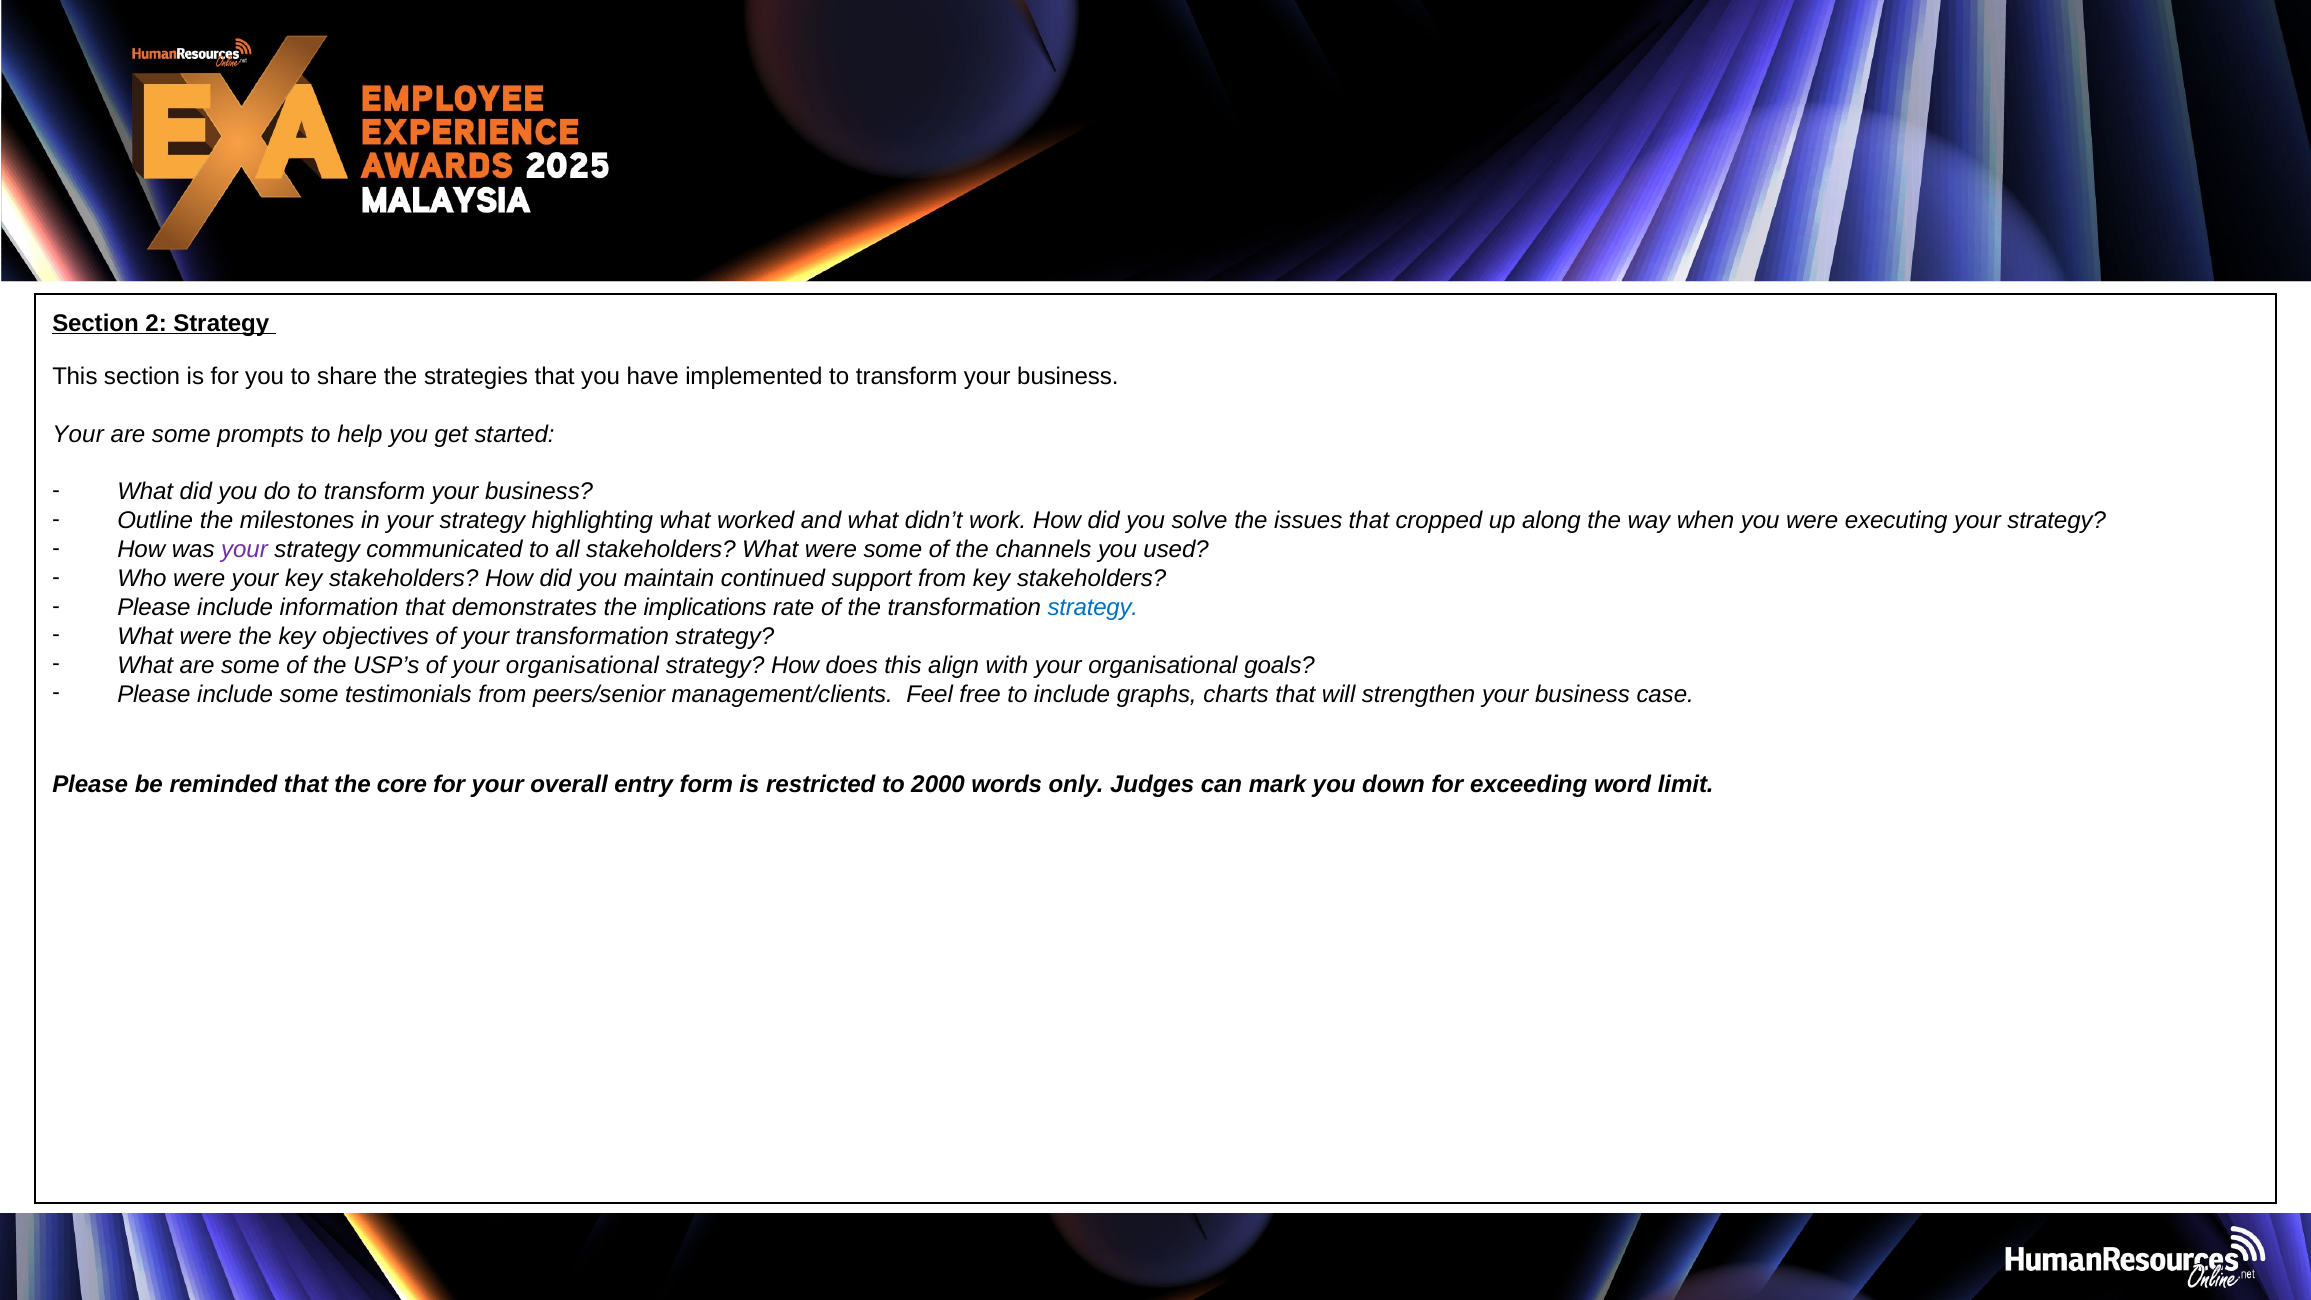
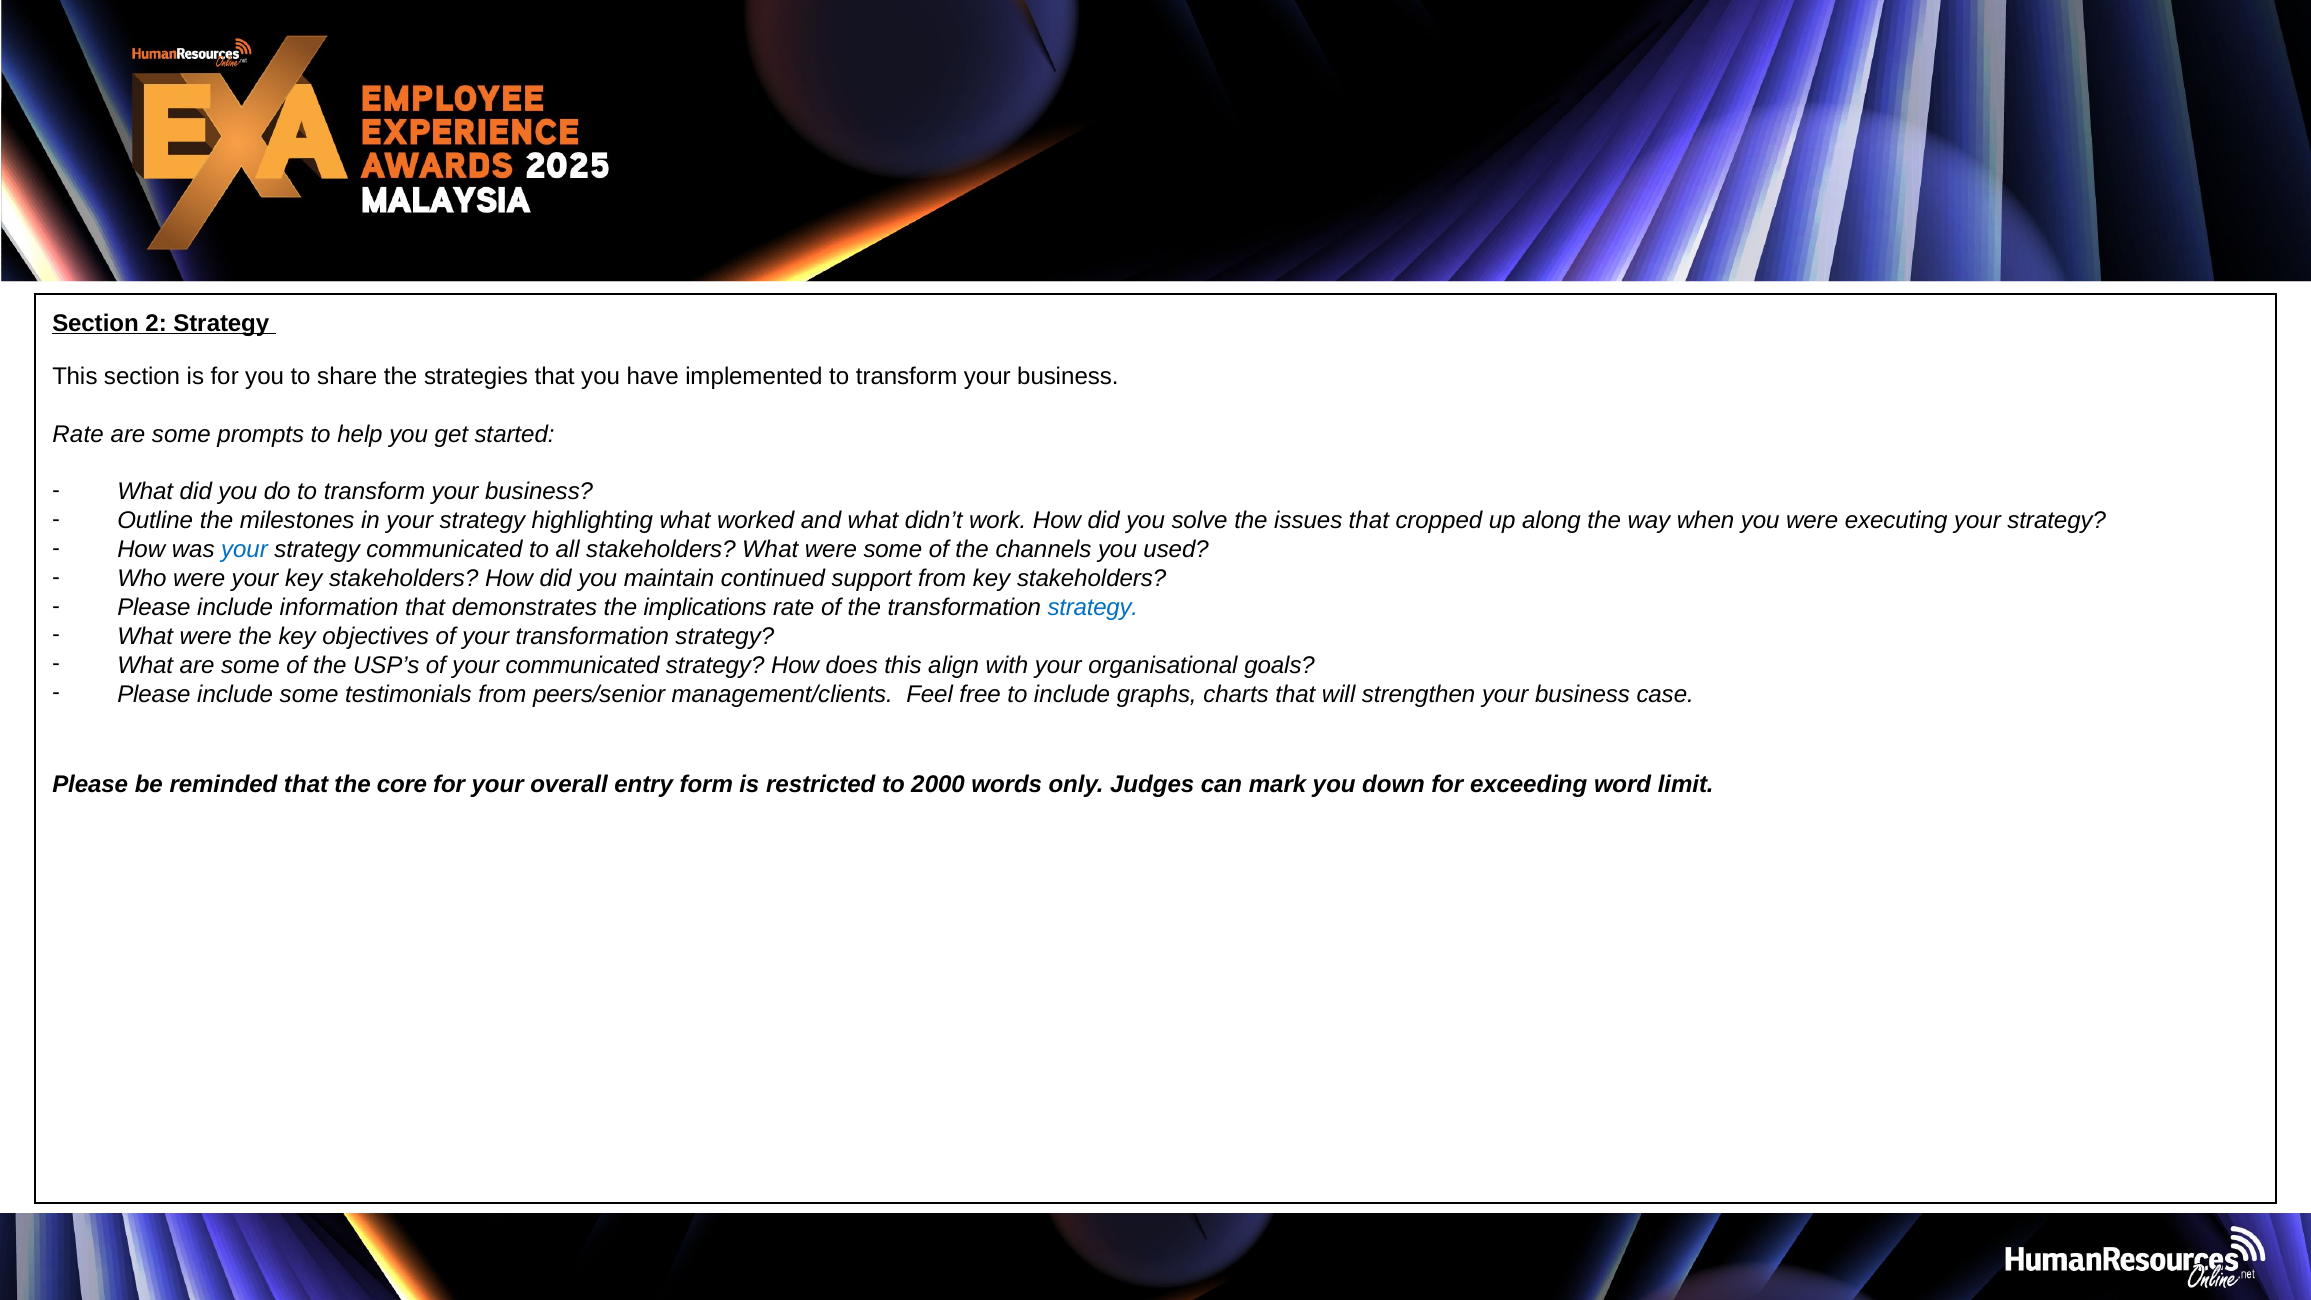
Your: Your -> Rate (78, 434)
your colour: purple -> blue (244, 550)
of your organisational: organisational -> communicated (583, 665)
